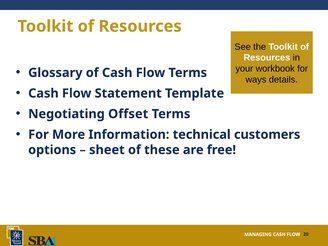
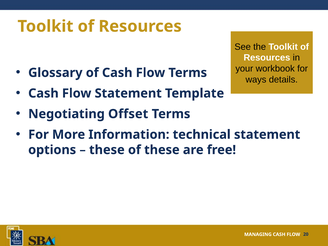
technical customers: customers -> statement (267, 135)
sheet: sheet -> these (107, 150)
